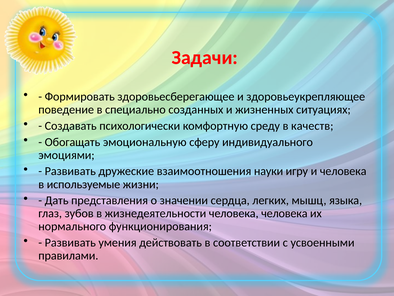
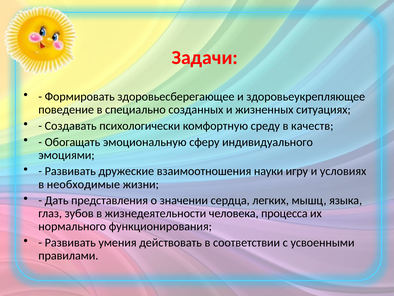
и человека: человека -> условиях (343, 171)
используемые: используемые -> необходимые (83, 184)
человека человека: человека -> процесса (284, 213)
